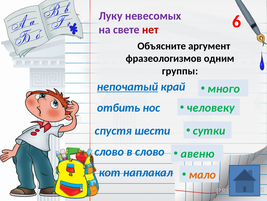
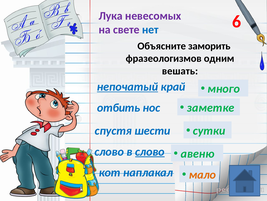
Луку: Луку -> Лука (111, 16)
нет colour: red -> blue (150, 30)
аргумент: аргумент -> заморить (209, 46)
группы: группы -> вешать (180, 71)
человеку: человеку -> заметке (211, 107)
слово underline: none -> present (150, 151)
